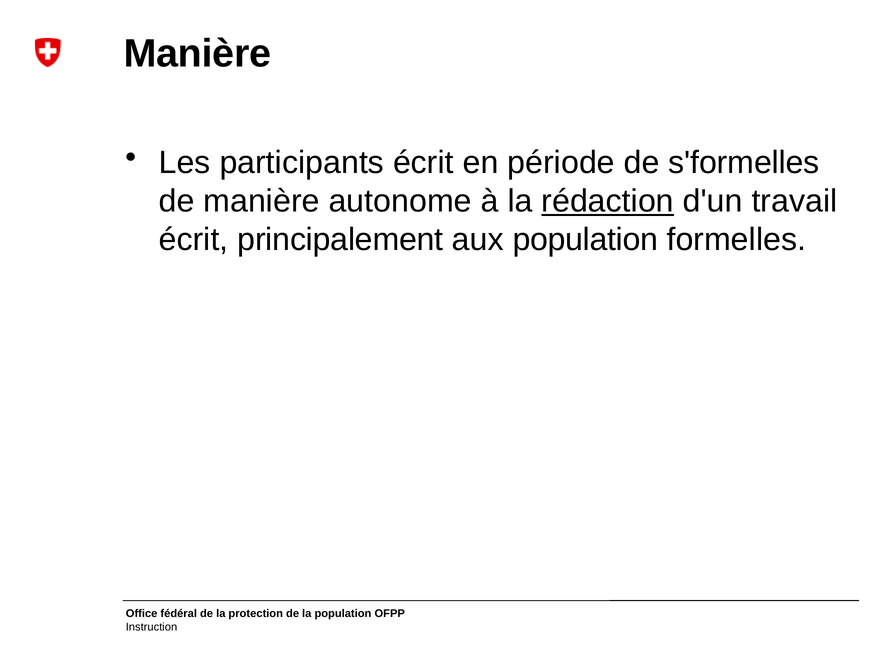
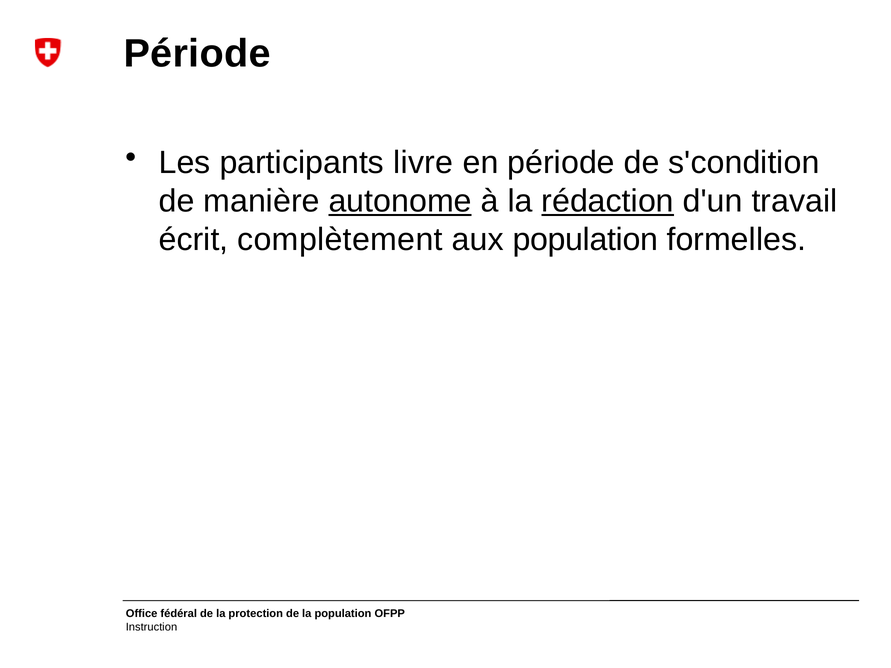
Manière: Manière -> Période (197, 54)
participants écrit: écrit -> livre (423, 163)
s'formelles: s'formelles -> s'condition (744, 163)
autonome underline: none -> present (400, 201)
principalement: principalement -> complètement (340, 240)
